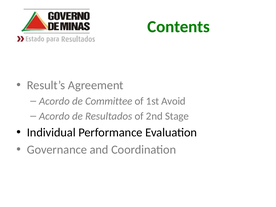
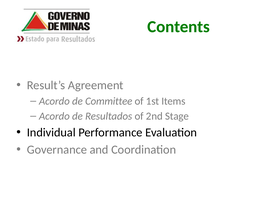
Avoid: Avoid -> Items (173, 101)
